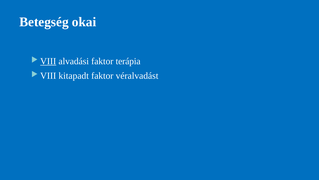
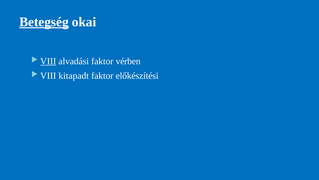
Betegség underline: none -> present (44, 22)
terápia: terápia -> vérben (128, 61)
véralvadást: véralvadást -> előkészítési (137, 76)
